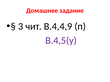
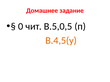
3: 3 -> 0 (21, 27)
В.4,4,9: В.4,4,9 -> В.5,0,5 (58, 27)
В.4,5(у colour: purple -> orange (61, 41)
